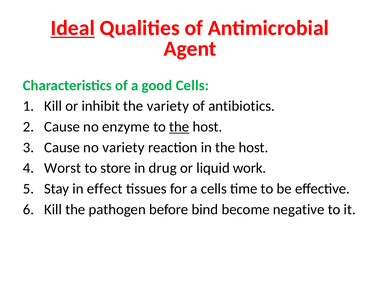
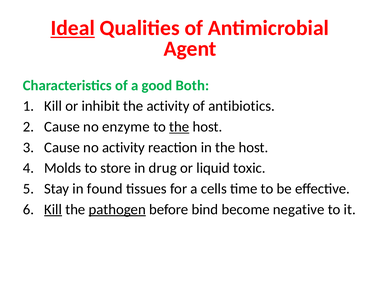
good Cells: Cells -> Both (192, 85)
the variety: variety -> activity (168, 106)
no variety: variety -> activity (123, 147)
Worst: Worst -> Molds (63, 168)
work: work -> toxic (249, 168)
effect: effect -> found (105, 189)
Kill underline: none -> present (53, 209)
pathogen underline: none -> present (117, 209)
